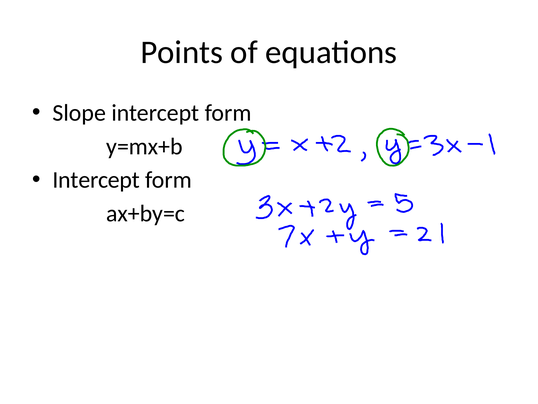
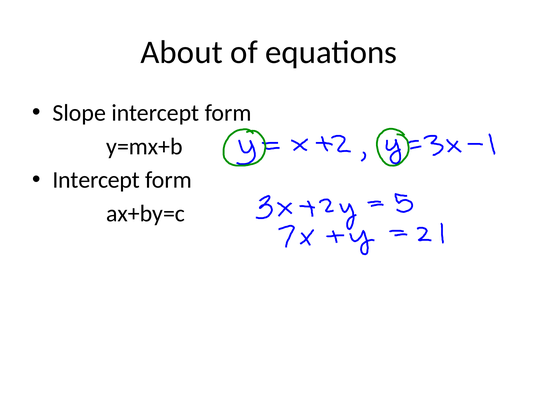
Points: Points -> About (182, 52)
